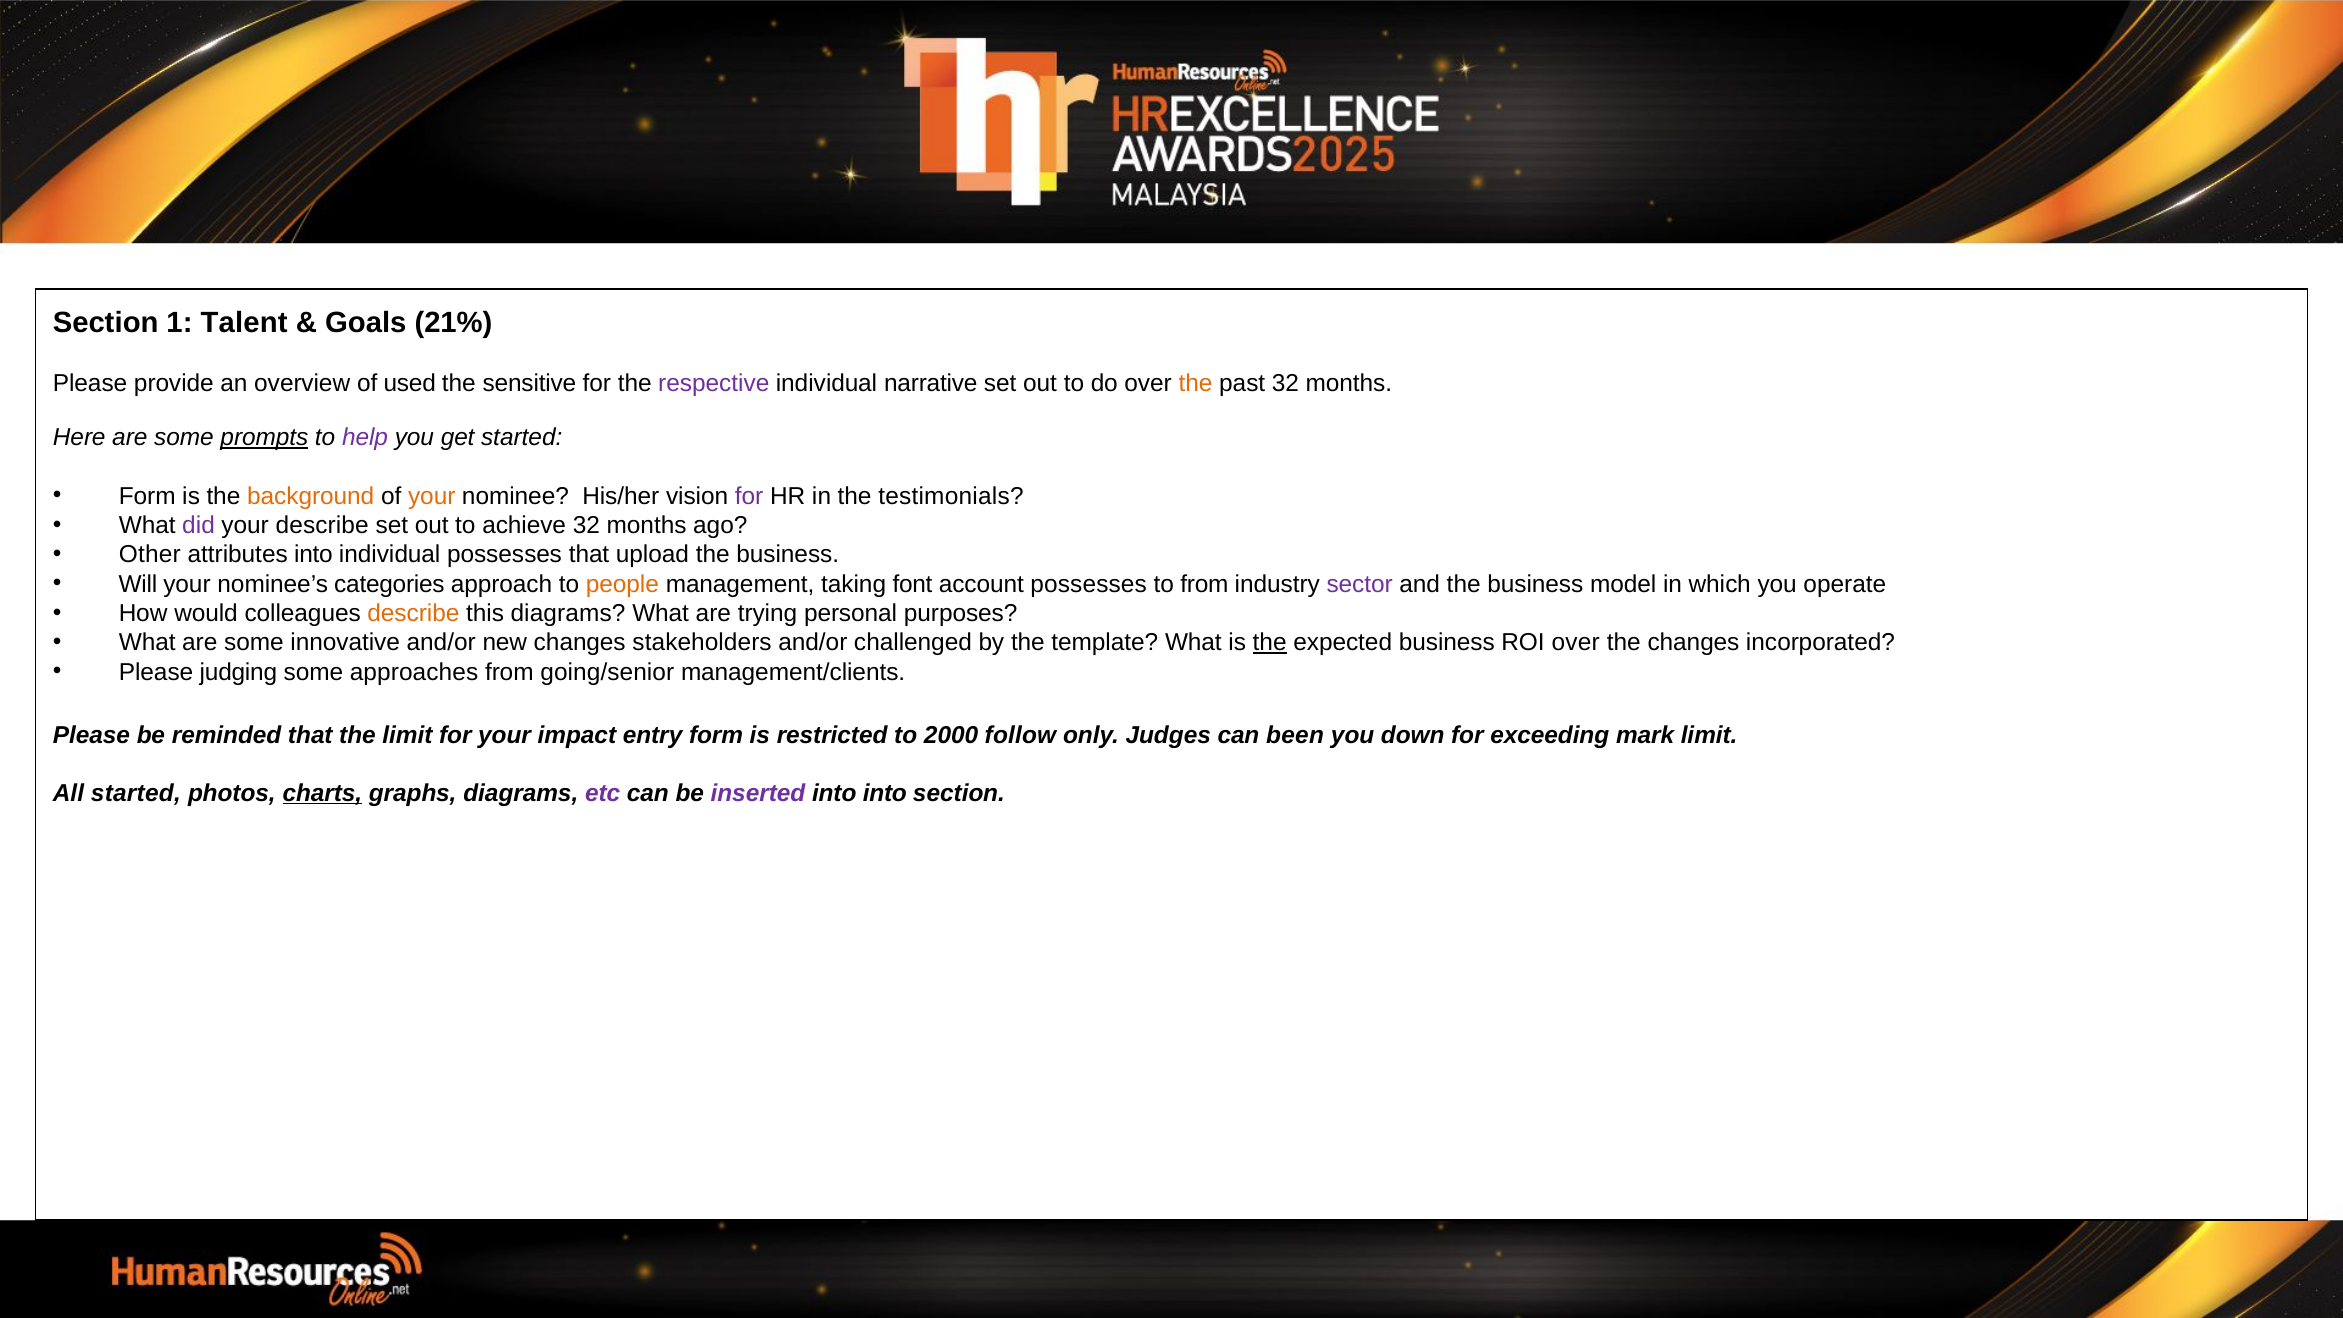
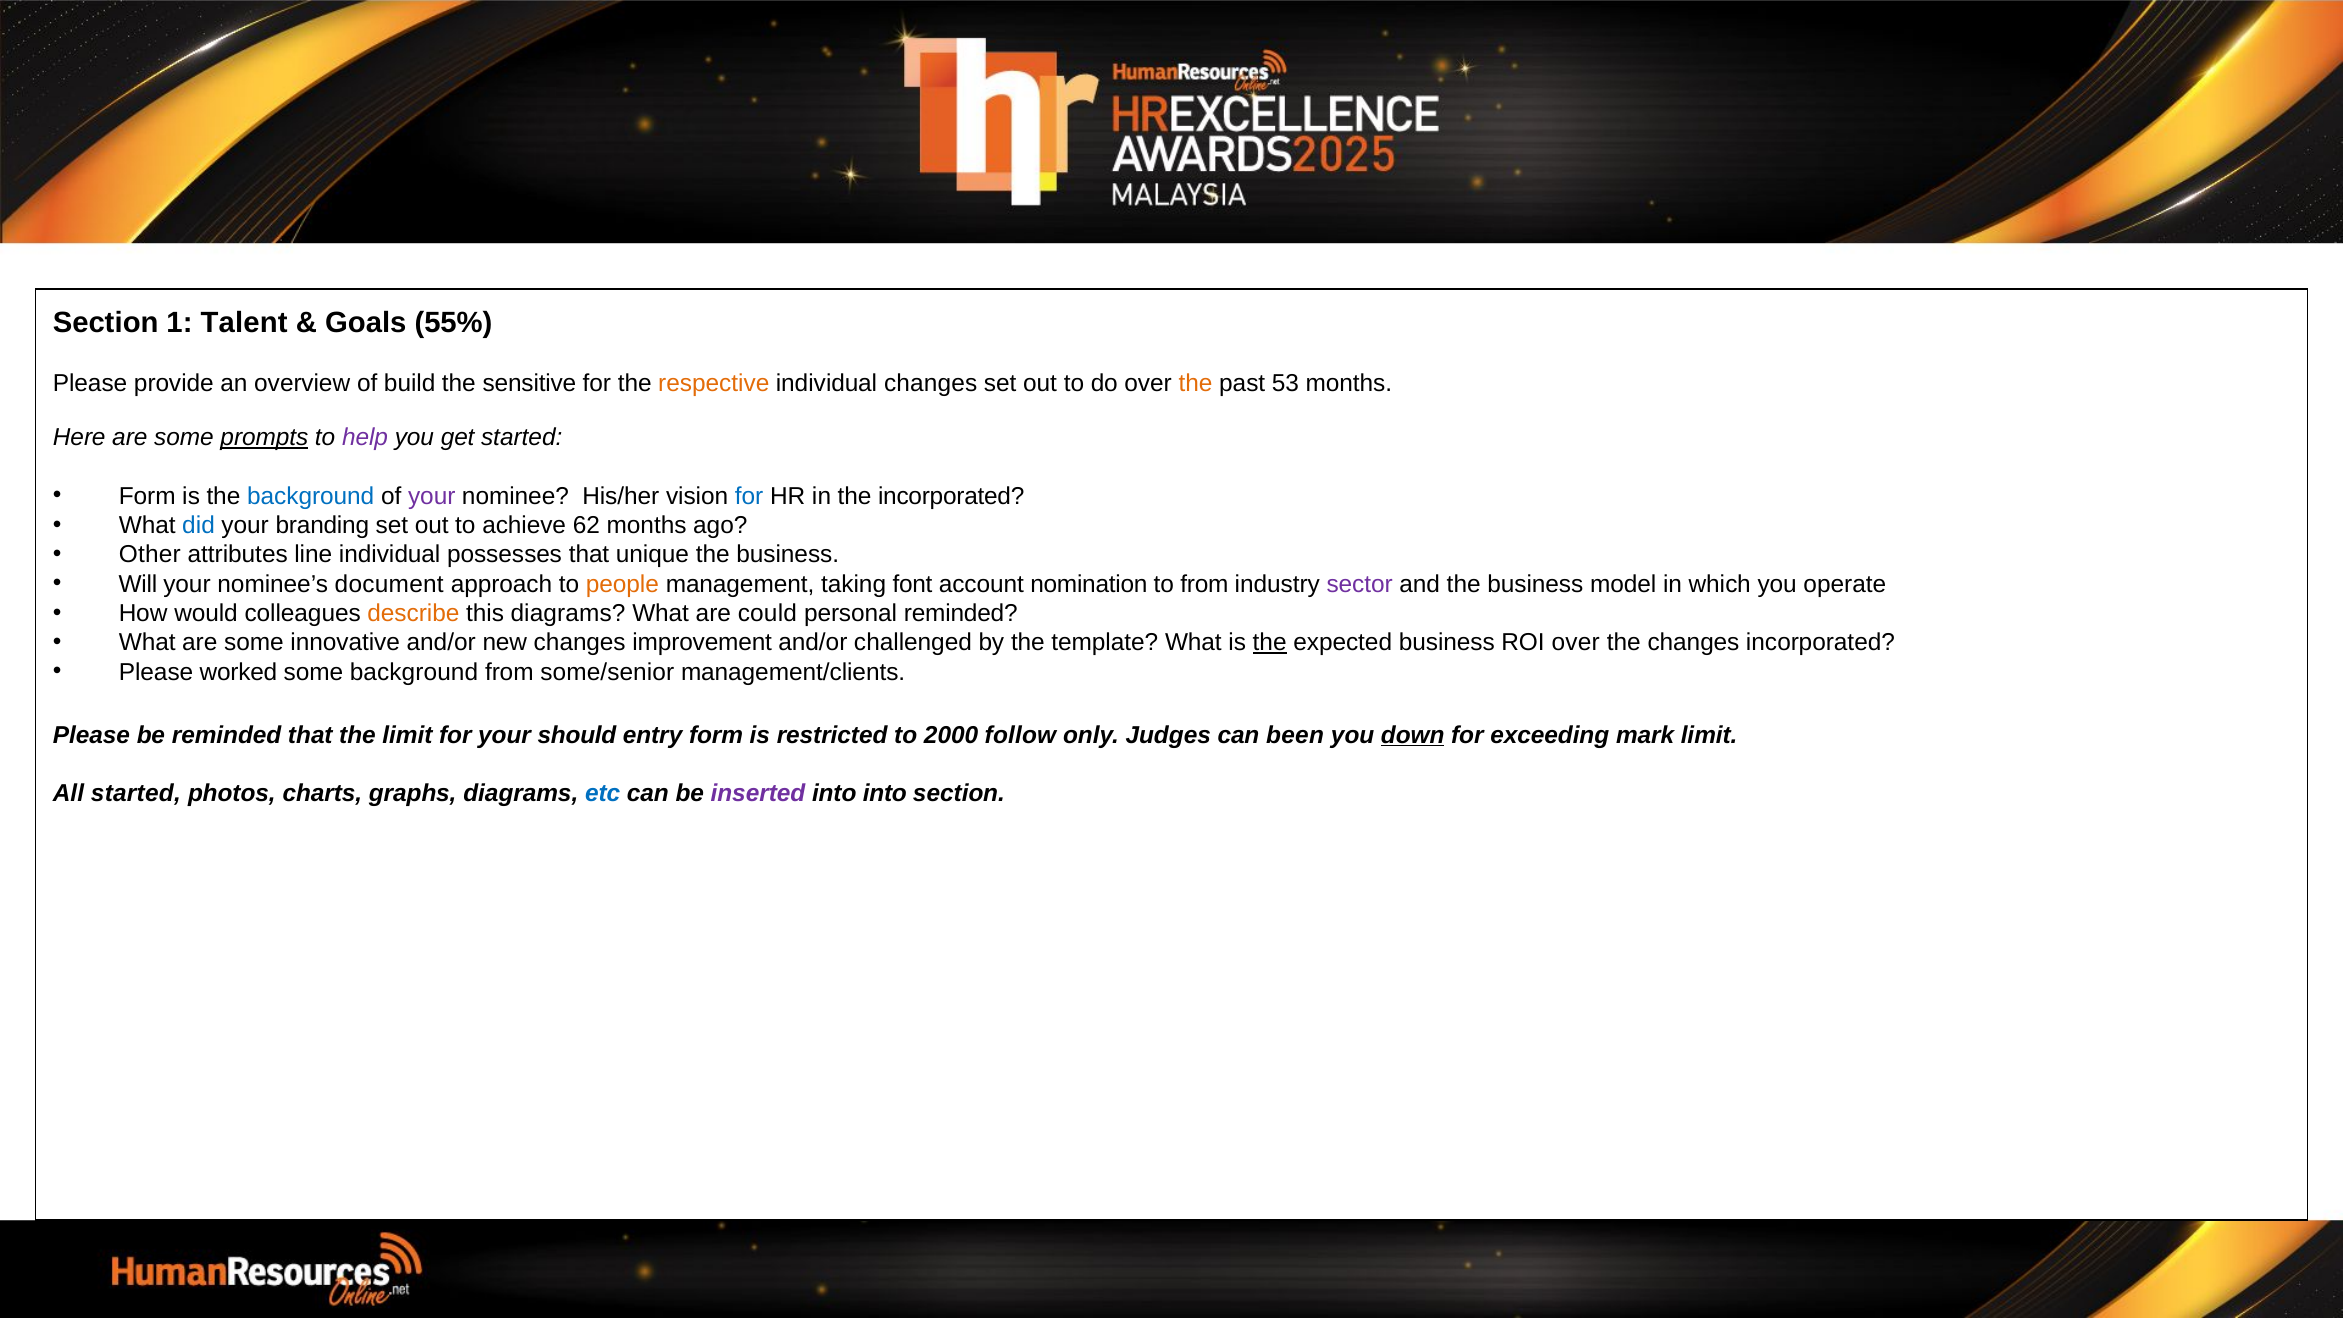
21%: 21% -> 55% (454, 323)
used: used -> build (410, 384)
respective colour: purple -> orange (714, 384)
individual narrative: narrative -> changes (931, 384)
past 32: 32 -> 53 (1285, 384)
background colour: orange -> blue (311, 496)
your colour: orange -> purple (432, 496)
for colour: purple -> blue (749, 496)
the testimonials: testimonials -> incorporated (951, 496)
did colour: purple -> blue (199, 525)
your describe: describe -> branding (322, 525)
achieve 32: 32 -> 62 (586, 525)
attributes into: into -> line (313, 555)
upload: upload -> unique (652, 555)
categories: categories -> document (389, 584)
account possesses: possesses -> nomination (1089, 584)
trying: trying -> could (767, 613)
personal purposes: purposes -> reminded (961, 613)
stakeholders: stakeholders -> improvement (702, 643)
judging: judging -> worked (238, 672)
some approaches: approaches -> background (414, 672)
going/senior: going/senior -> some/senior (607, 672)
impact: impact -> should (577, 735)
down underline: none -> present (1413, 735)
charts underline: present -> none (322, 793)
etc colour: purple -> blue (603, 793)
